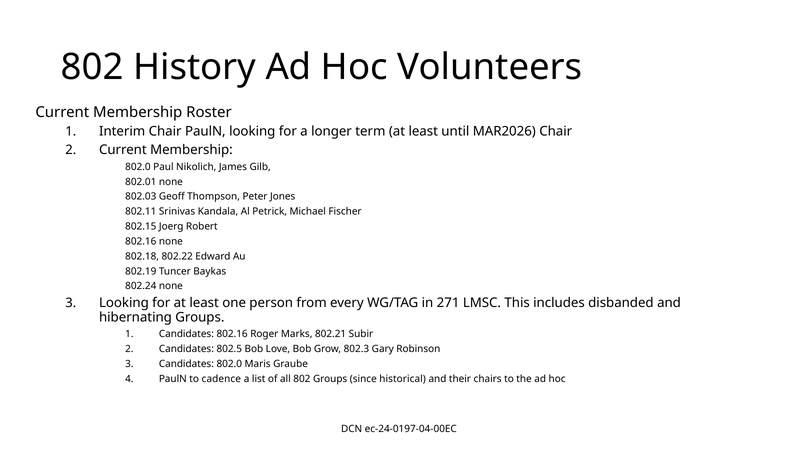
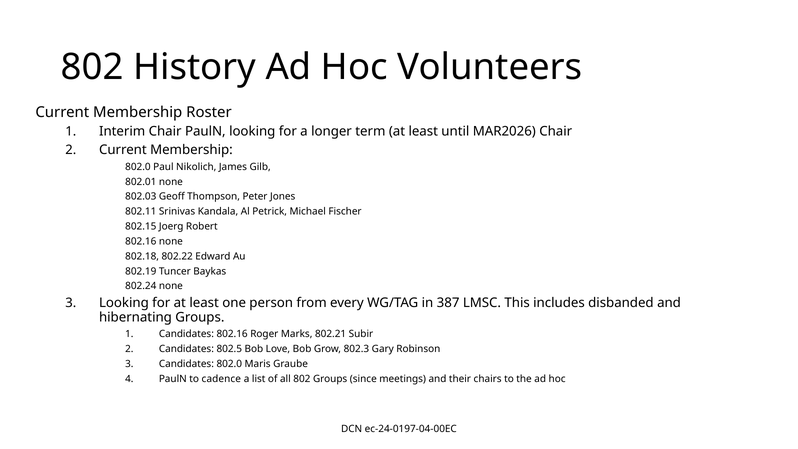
271: 271 -> 387 (448, 303)
historical: historical -> meetings (403, 379)
